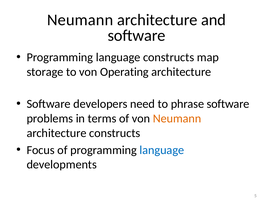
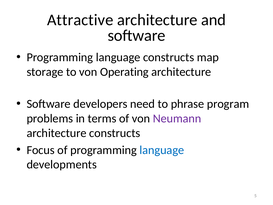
Neumann: Neumann -> Attractive (80, 20)
phrase software: software -> program (228, 104)
Neumann colour: orange -> purple (177, 118)
